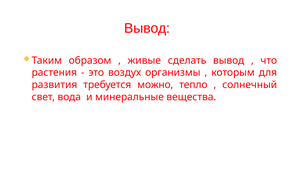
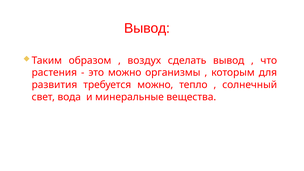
живые: живые -> воздух (144, 60)
это воздух: воздух -> можно (125, 73)
